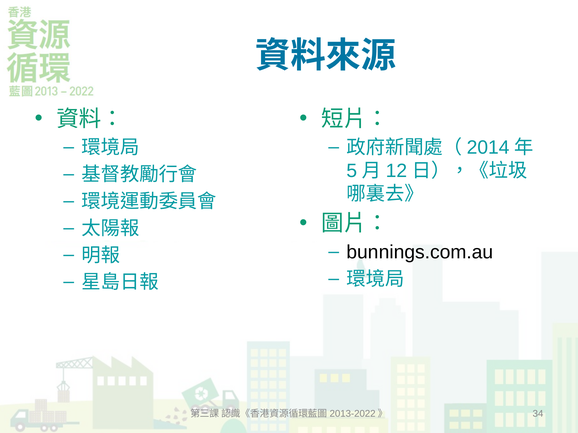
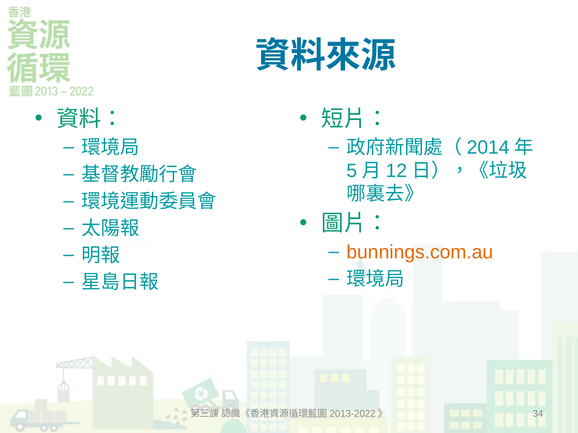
bunnings.com.au colour: black -> orange (420, 252)
